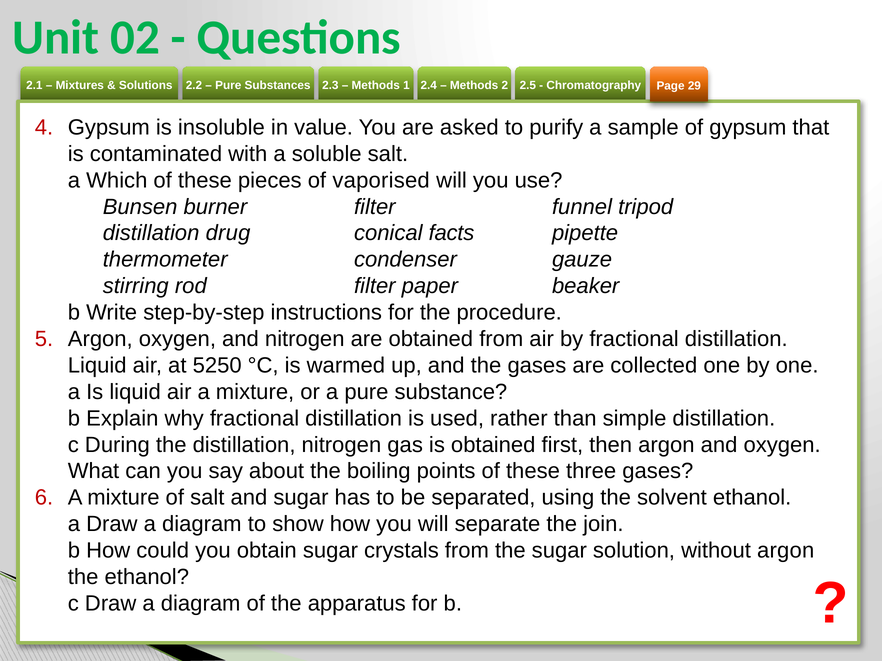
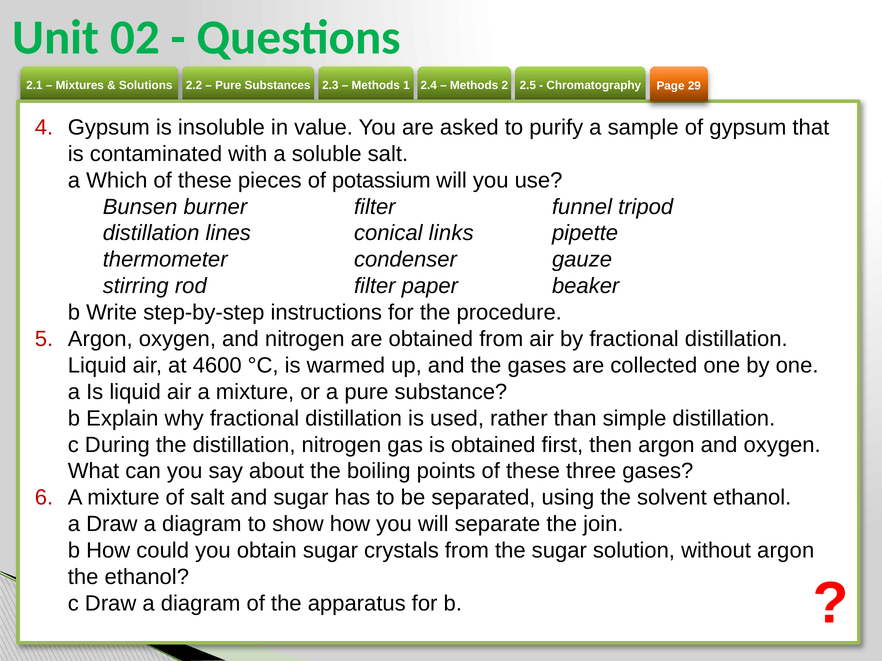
vaporised: vaporised -> potassium (381, 180)
drug: drug -> lines (228, 233)
facts: facts -> links (451, 233)
5250: 5250 -> 4600 (217, 366)
